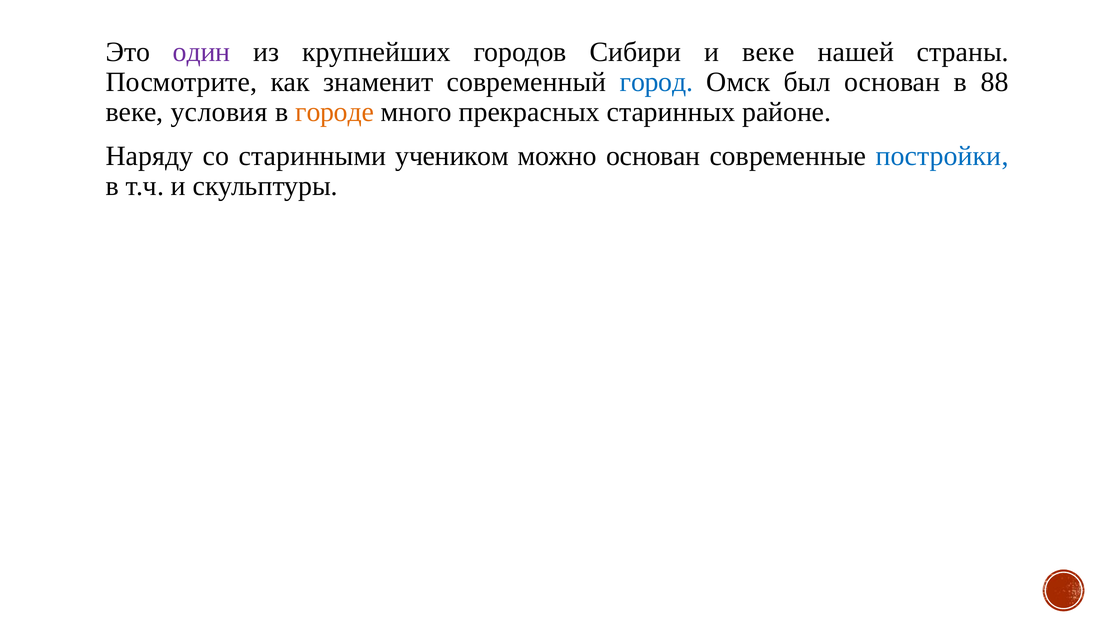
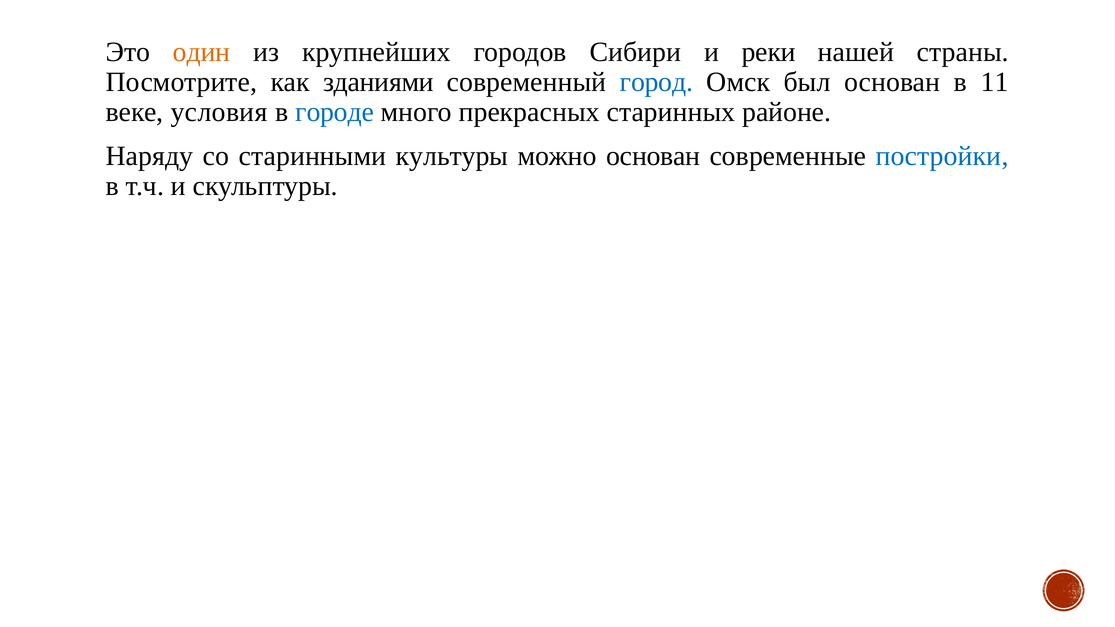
один colour: purple -> orange (202, 52)
и веке: веке -> реки (769, 52)
знаменит: знаменит -> зданиями (378, 82)
88: 88 -> 11 (995, 82)
городе colour: orange -> blue (335, 112)
учеником: учеником -> культуры (452, 156)
